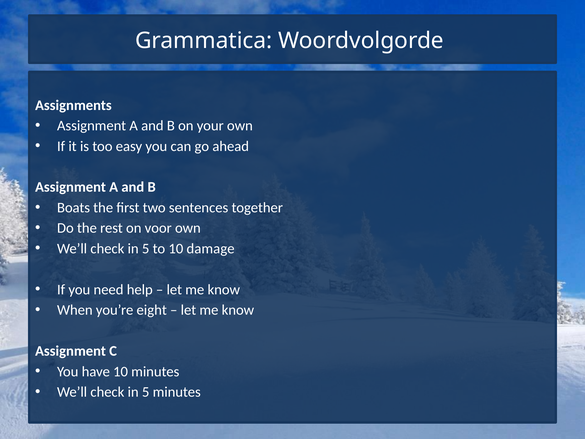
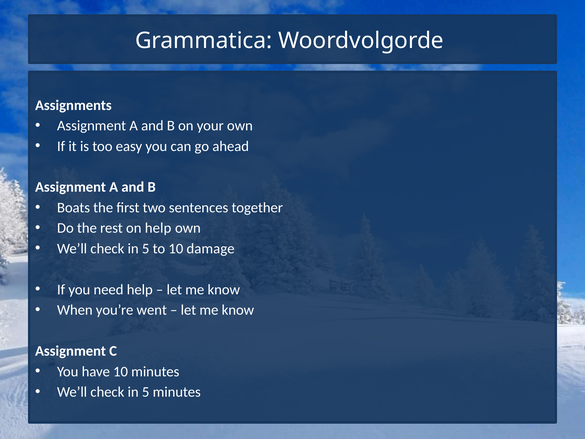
on voor: voor -> help (158, 228)
eight: eight -> went (152, 310)
